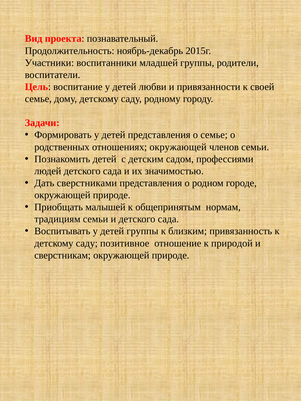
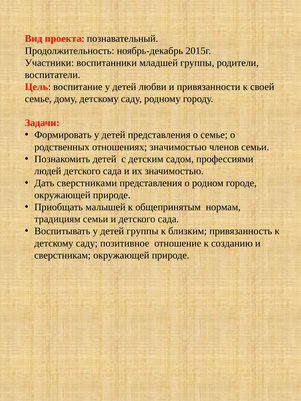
отношениях окружающей: окружающей -> значимостью (178, 147)
природой: природой -> созданию (232, 243)
